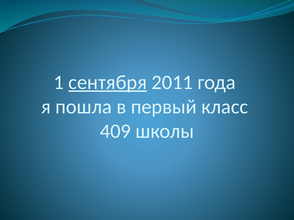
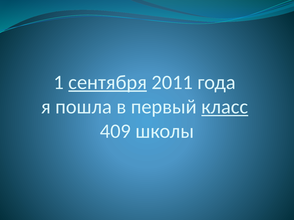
класс underline: none -> present (225, 107)
